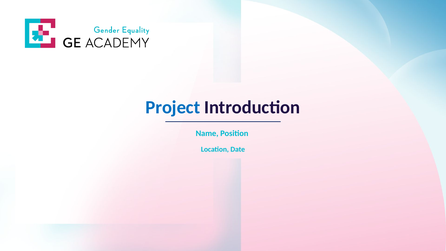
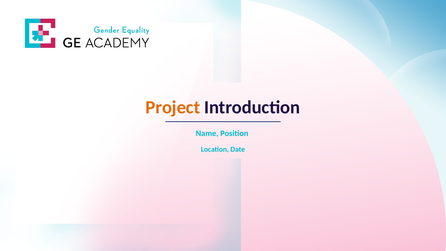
Project colour: blue -> orange (173, 107)
